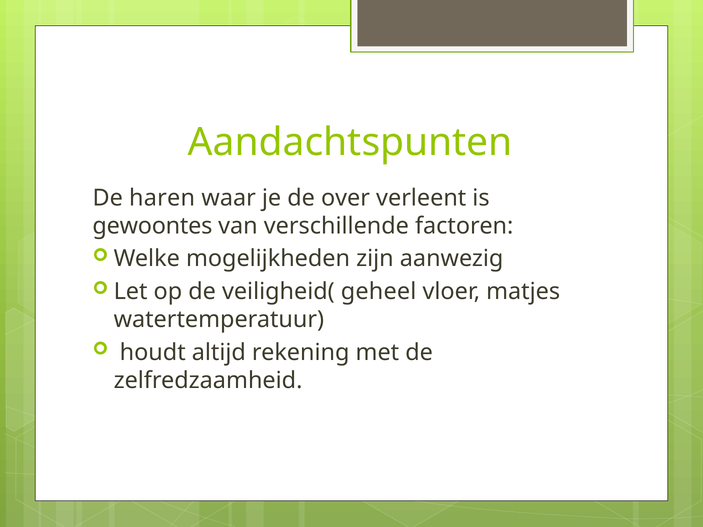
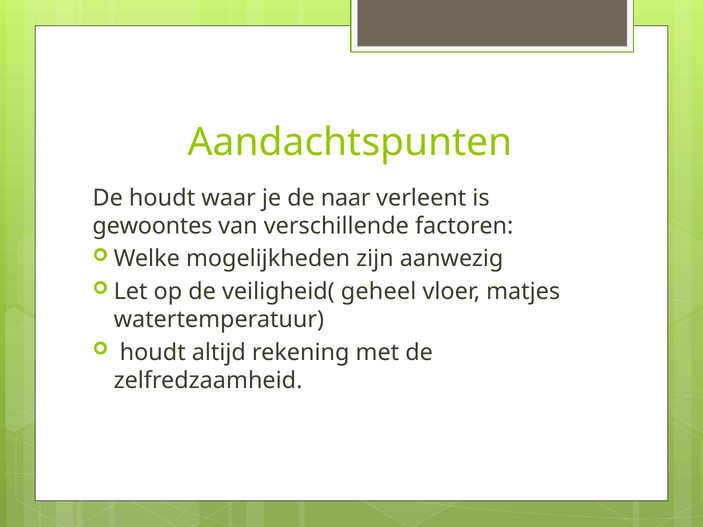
De haren: haren -> houdt (162, 198)
over: over -> naar (346, 198)
